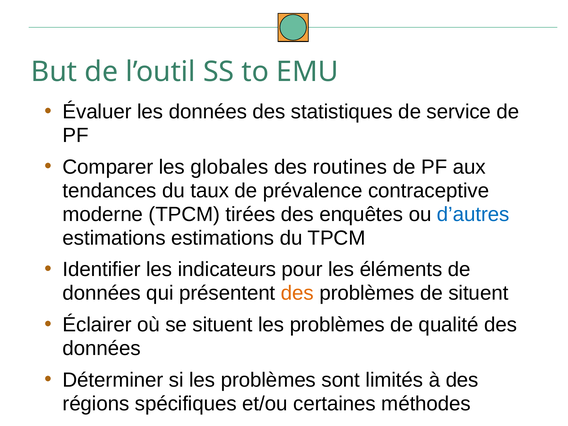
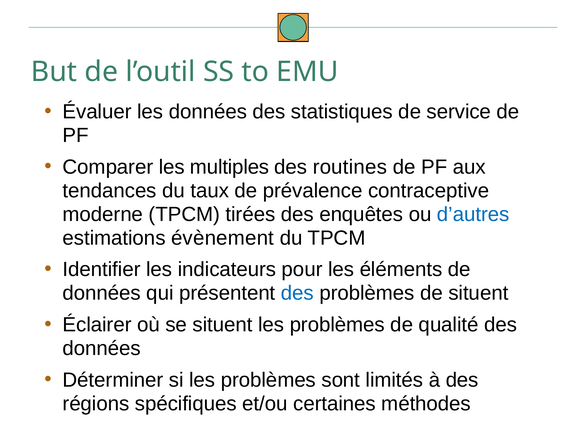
globales: globales -> multiples (230, 167)
estimations estimations: estimations -> évènement (223, 238)
des colour: orange -> blue (297, 293)
